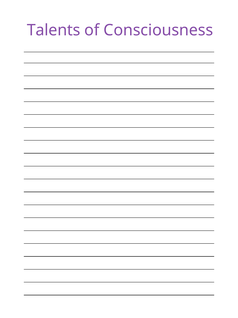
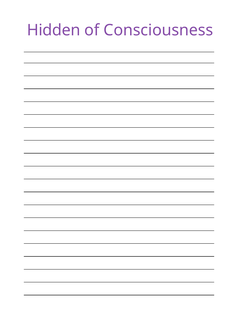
Talents: Talents -> Hidden (54, 30)
